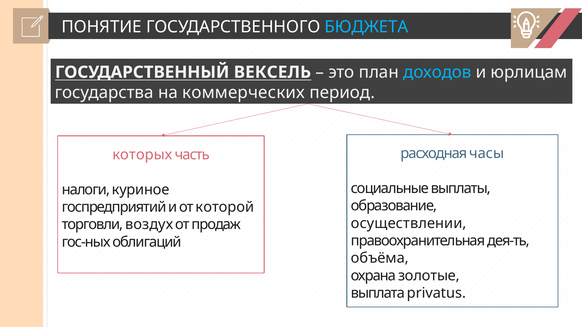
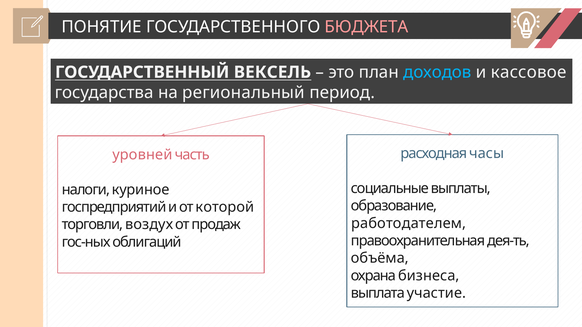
БЮДЖЕТА colour: light blue -> pink (366, 27)
юрлицам: юрлицам -> кассовое (529, 72)
коммерческих: коммерческих -> региональный (244, 93)
которых: которых -> уровней (142, 155)
осуществлении: осуществлении -> работодателем (409, 224)
золотые: золотые -> бизнеса (429, 276)
privatus: privatus -> участие (436, 293)
